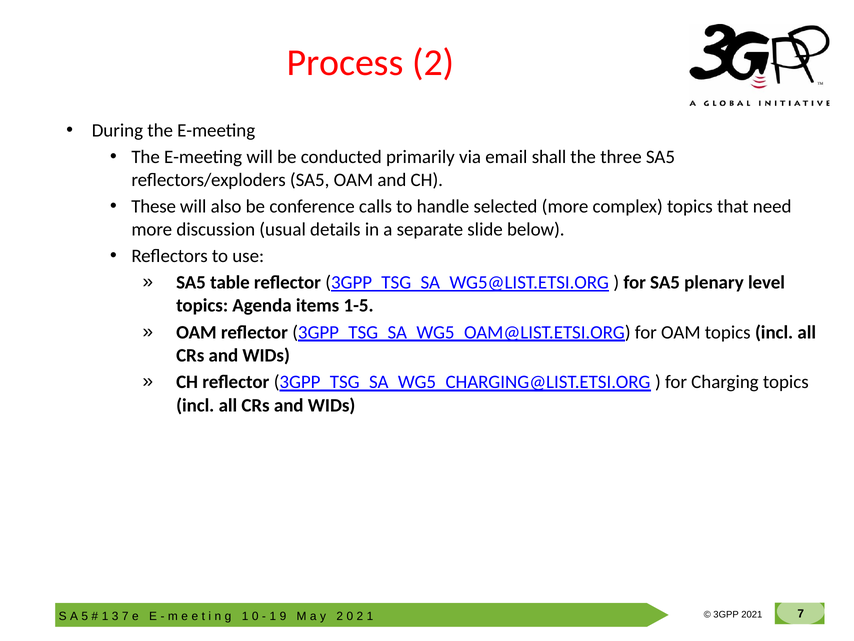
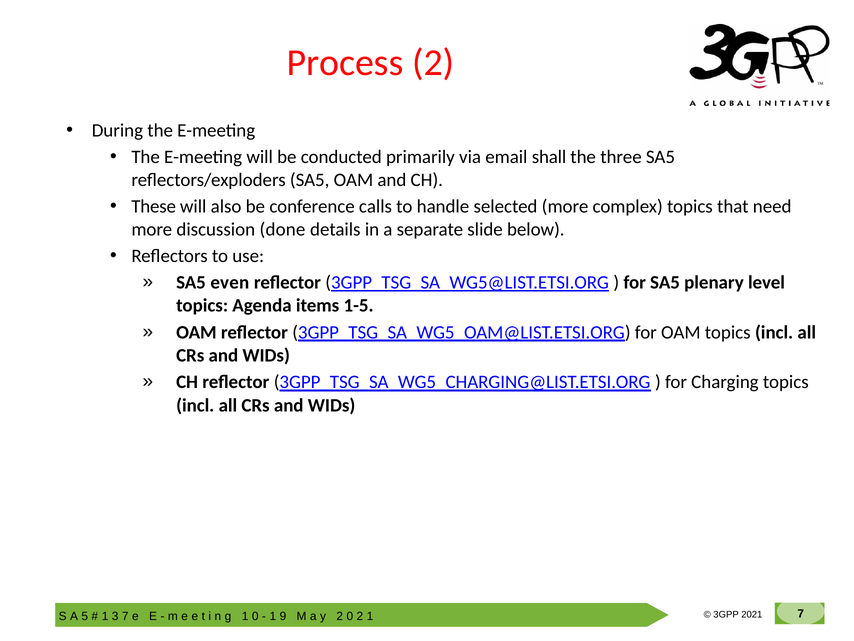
usual: usual -> done (282, 229)
table: table -> even (230, 282)
